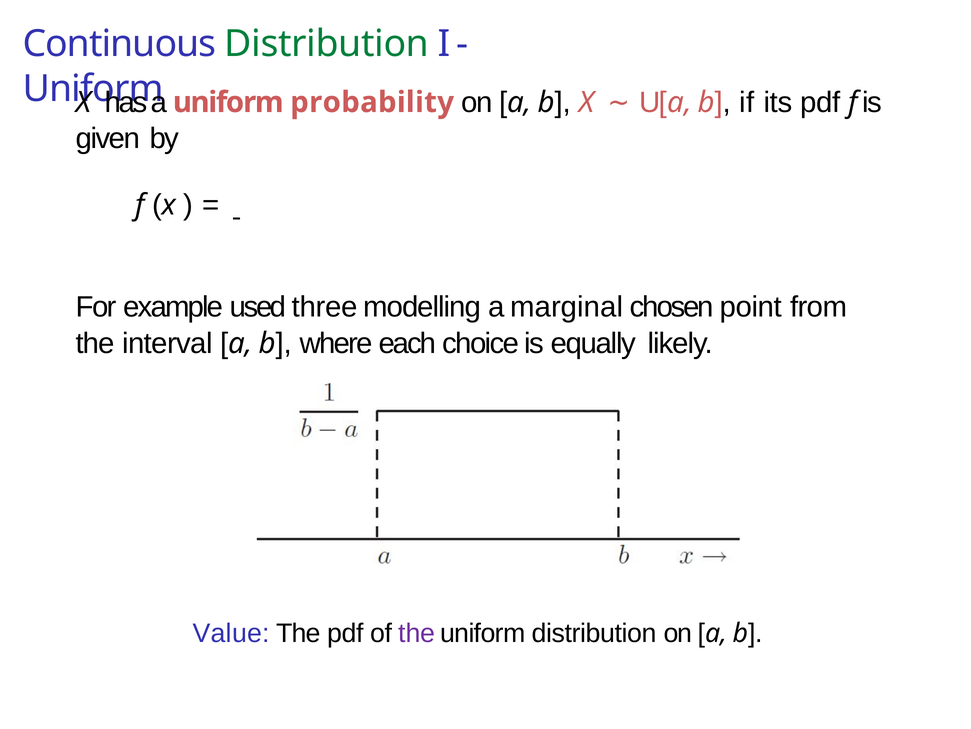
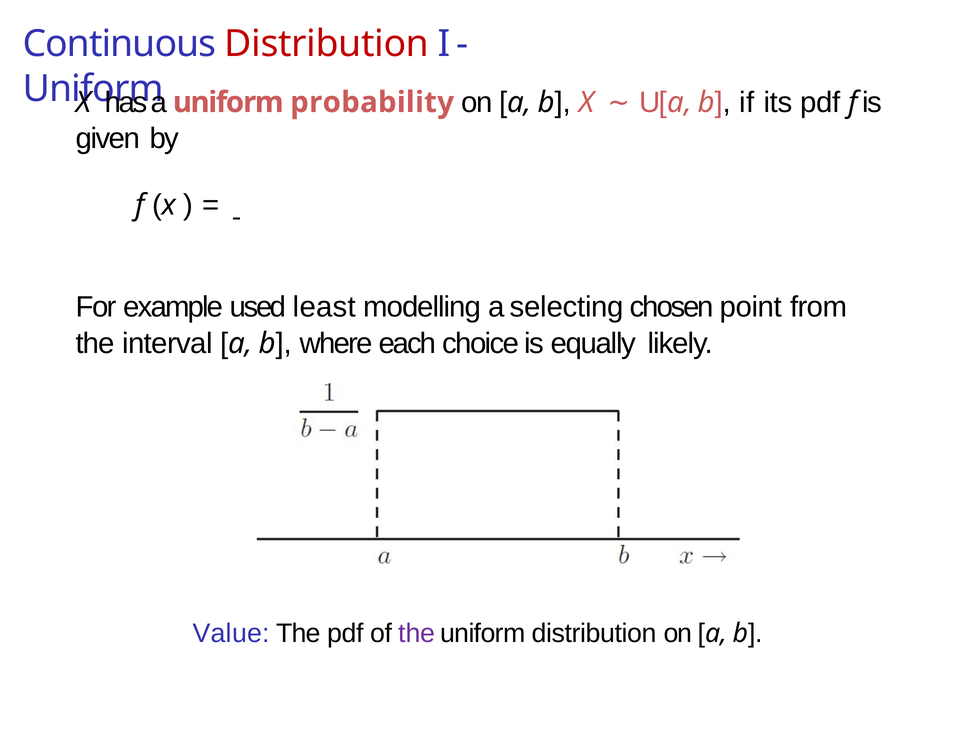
Distribution colour: green -> red (327, 44)
three: three -> least (324, 307)
marginal: marginal -> selecting (567, 307)
